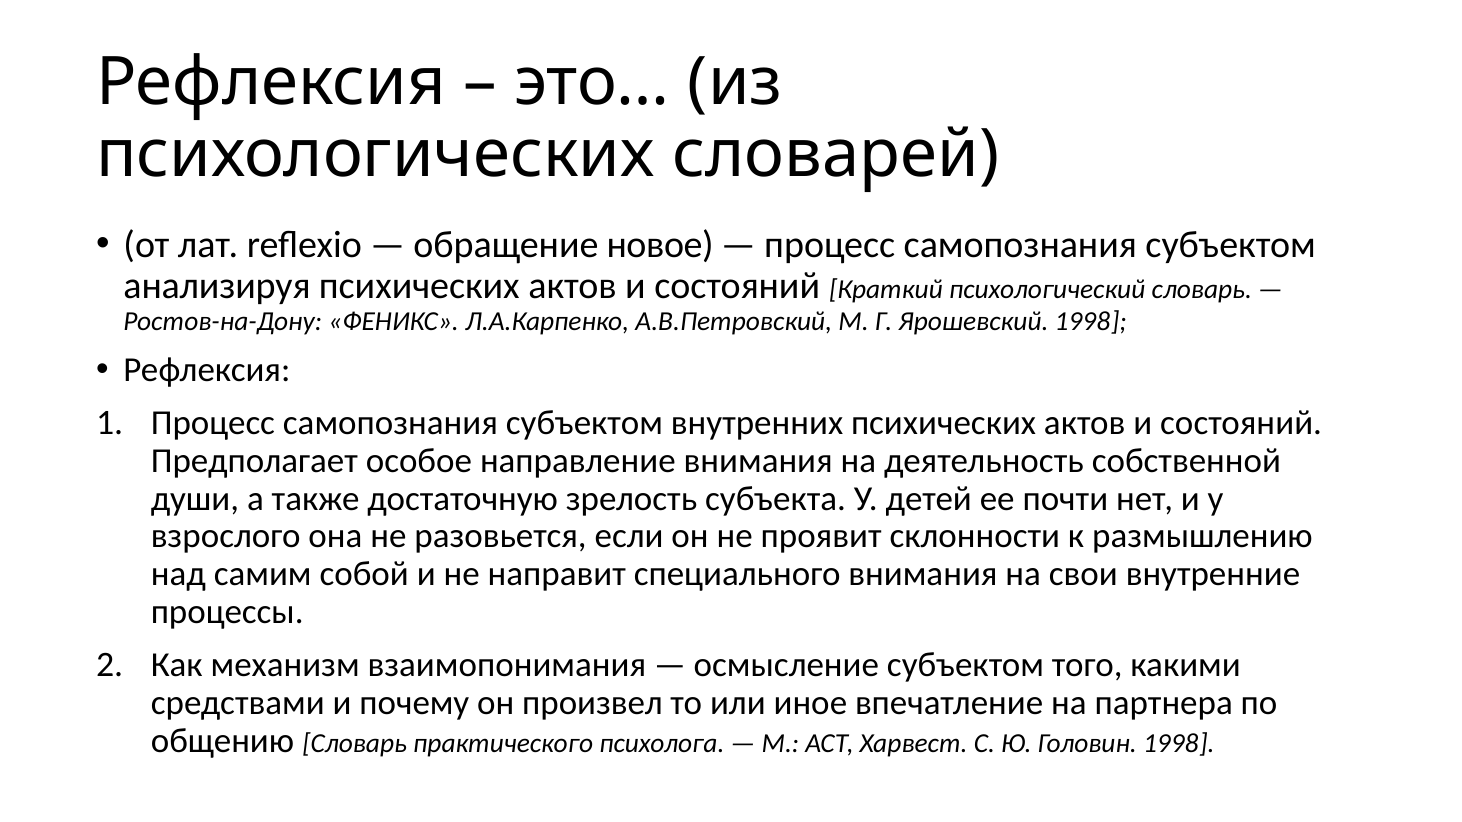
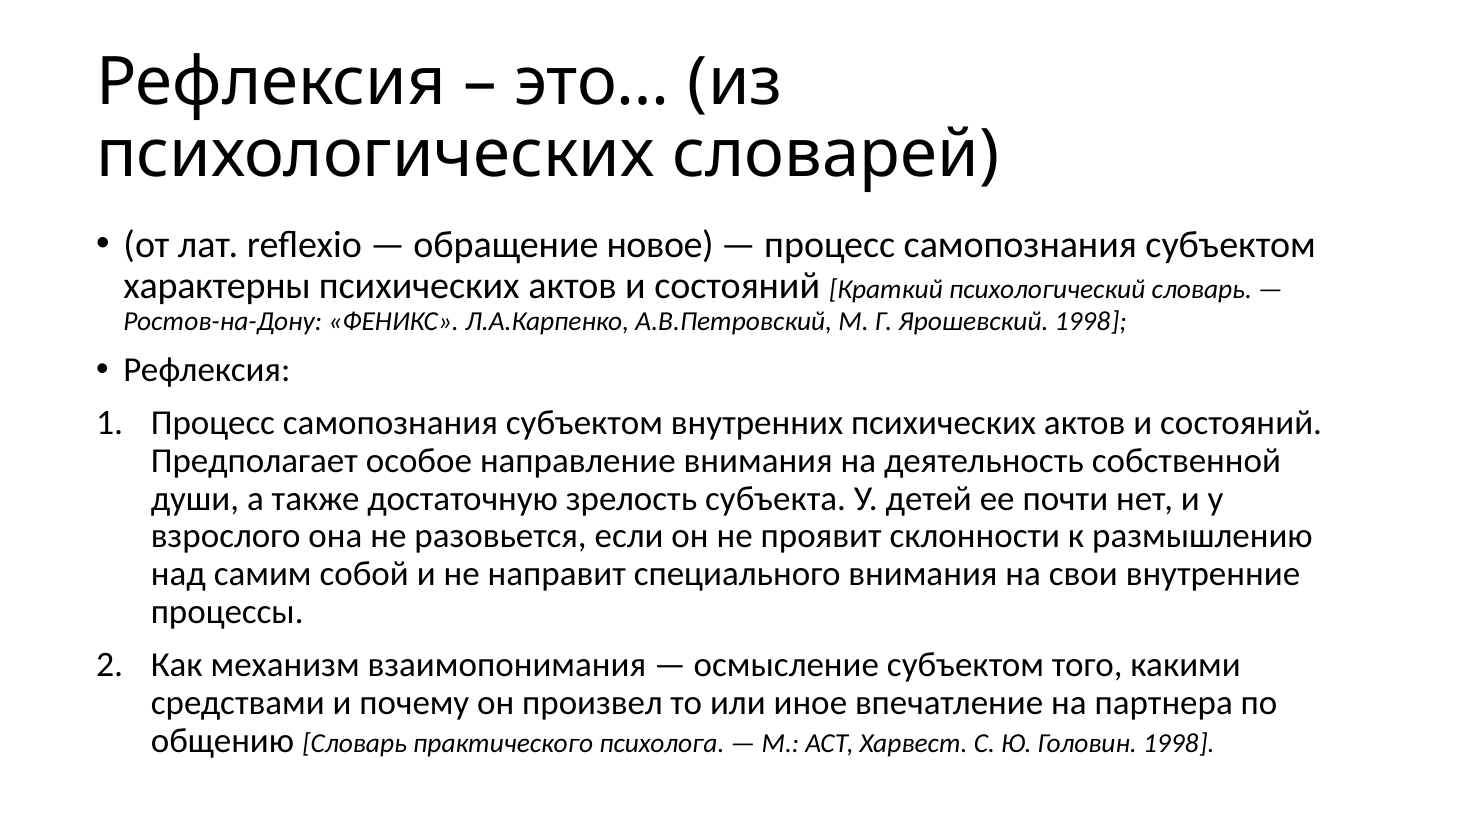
анализируя: анализируя -> характерны (217, 286)
